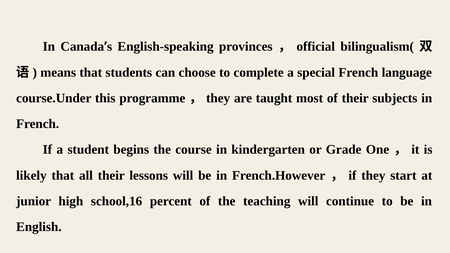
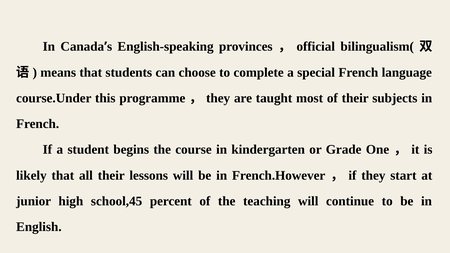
school,16: school,16 -> school,45 (117, 201)
